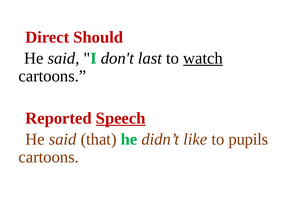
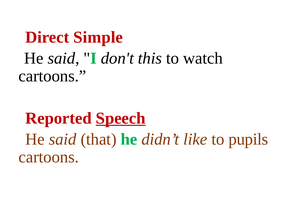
Should: Should -> Simple (98, 37)
last: last -> this (150, 58)
watch underline: present -> none (203, 58)
